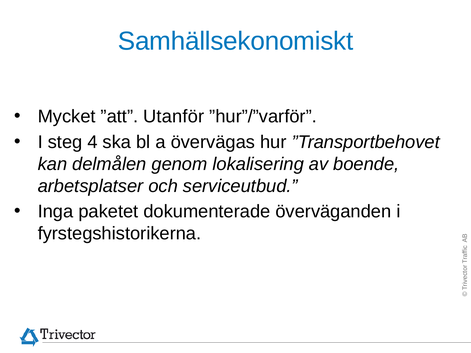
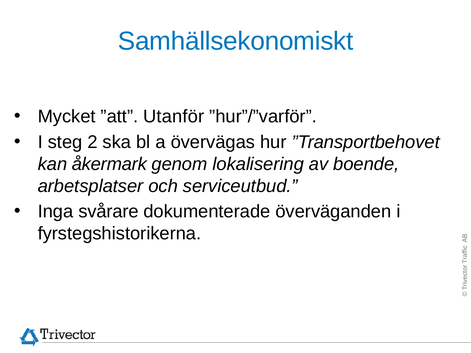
4: 4 -> 2 (93, 142)
delmålen: delmålen -> åkermark (109, 164)
paketet: paketet -> svårare (108, 212)
